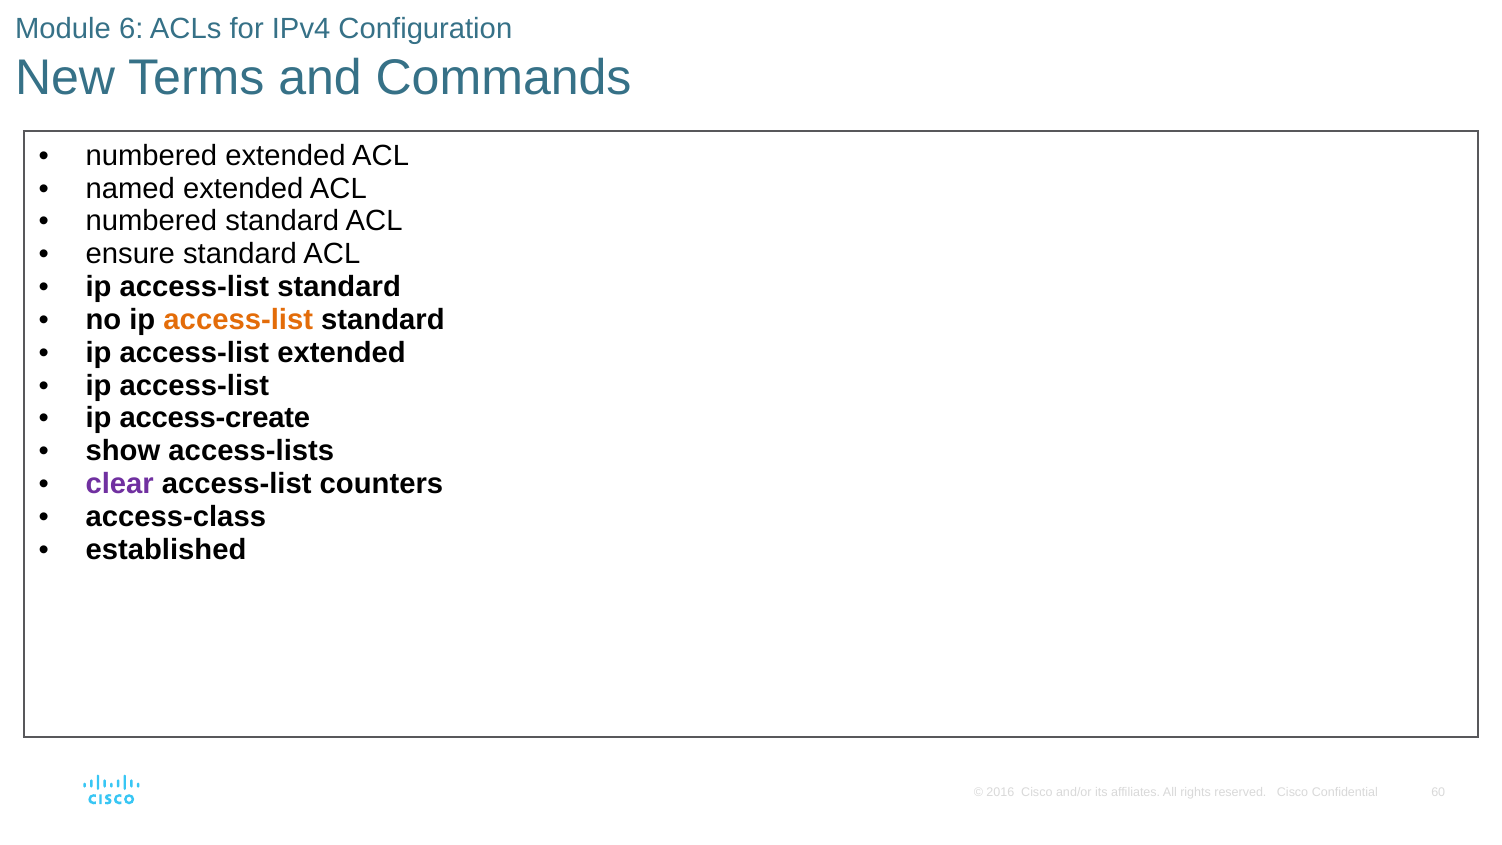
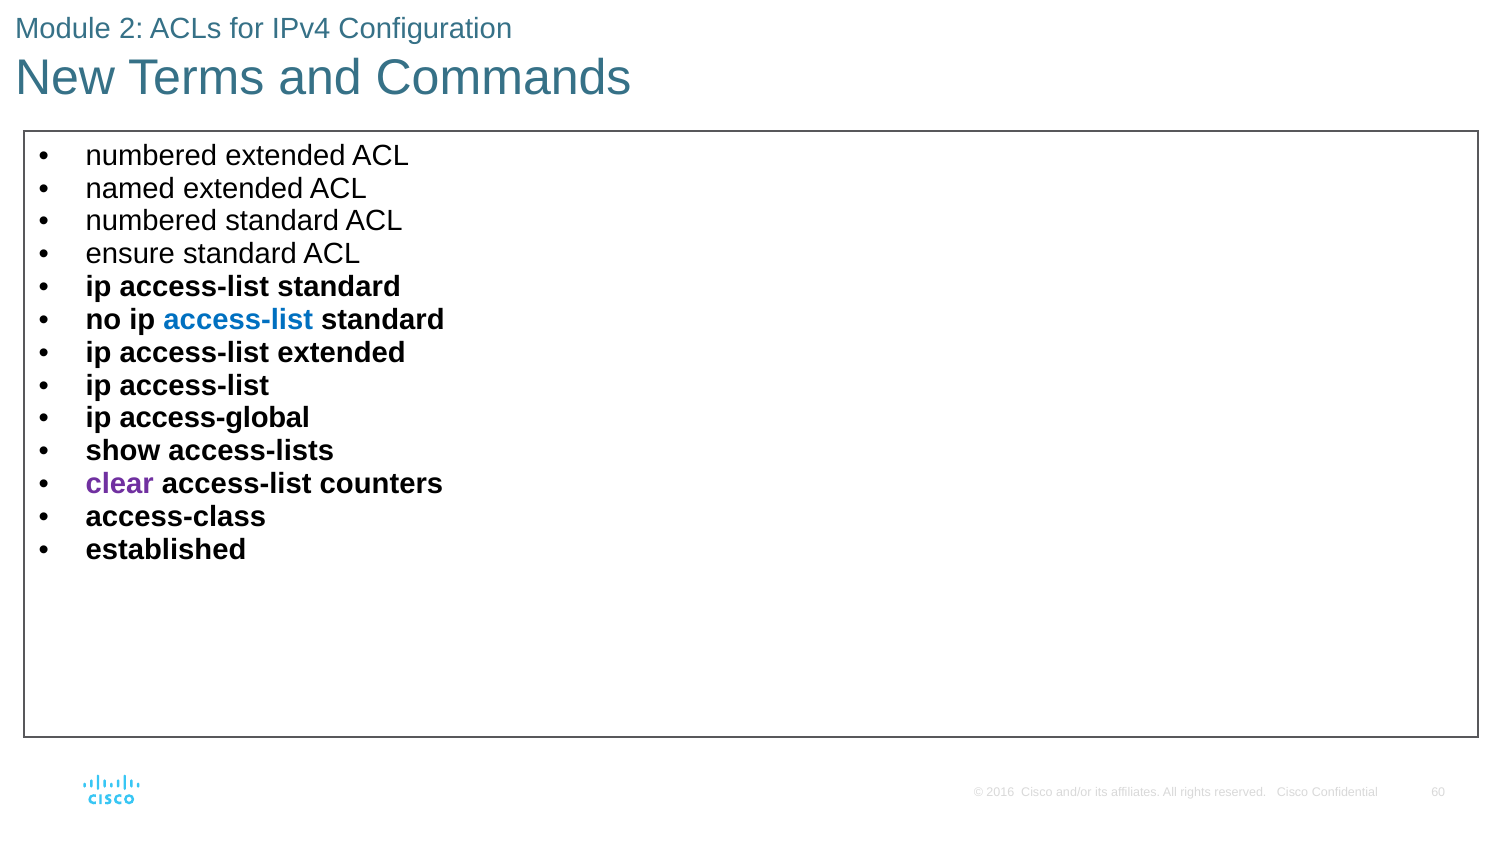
6: 6 -> 2 (131, 29)
access-list colour: orange -> blue (238, 320)
access-create: access-create -> access-global (215, 418)
